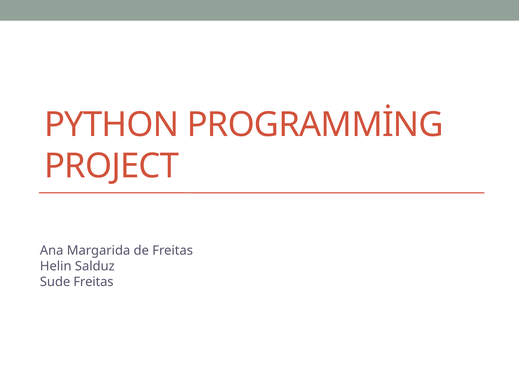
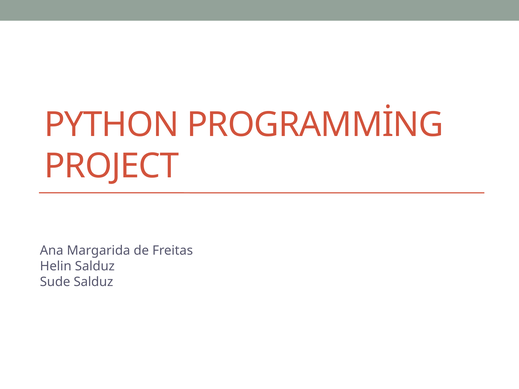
Sude Freitas: Freitas -> Salduz (93, 282)
